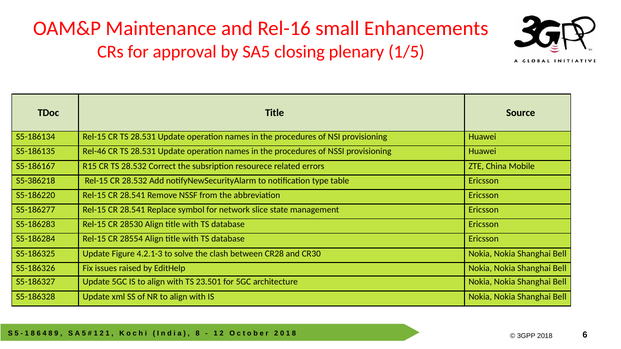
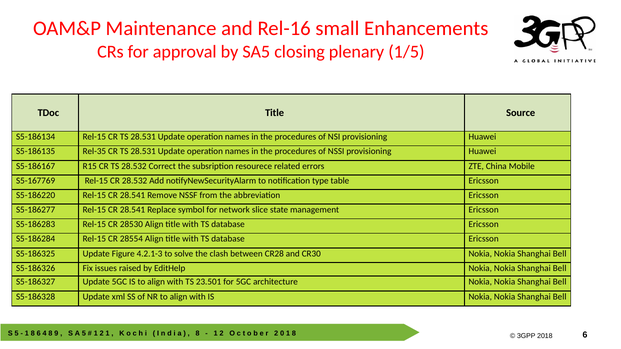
Rel-46: Rel-46 -> Rel-35 (94, 152)
S5-386218: S5-386218 -> S5-167769 (36, 181)
